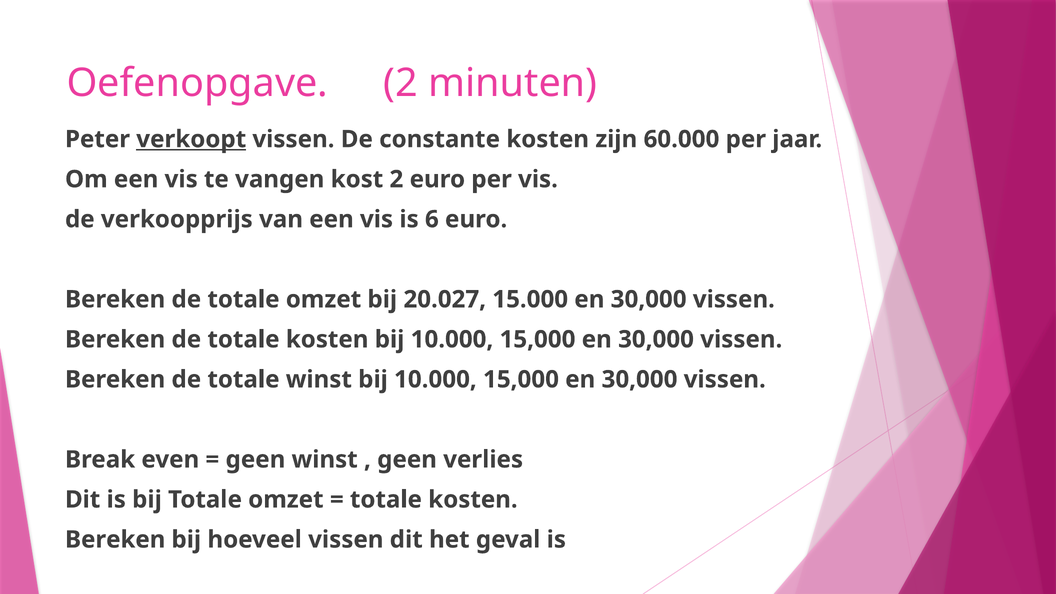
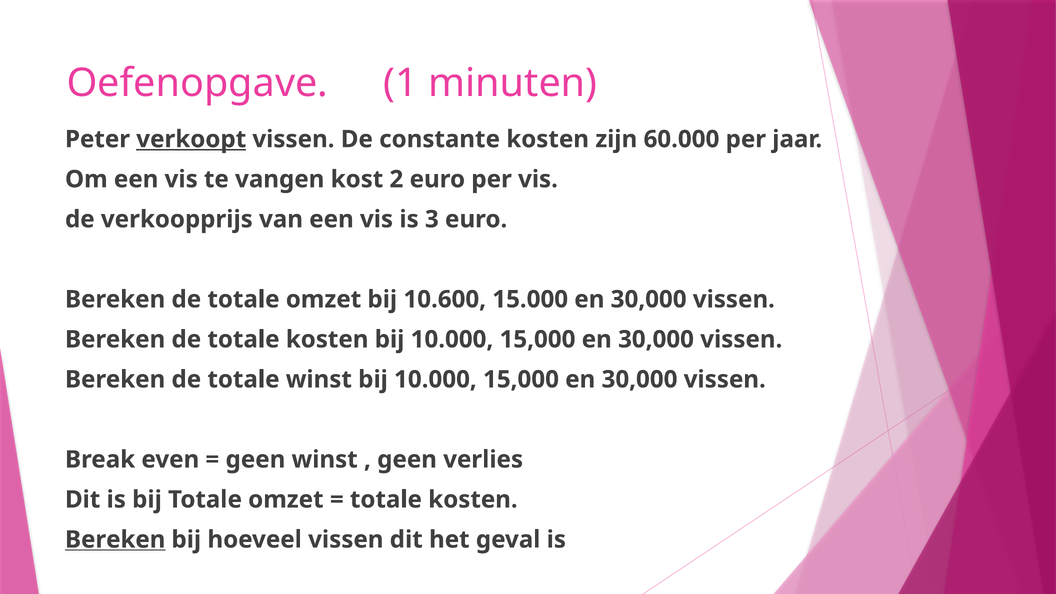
Oefenopgave 2: 2 -> 1 (401, 83)
6: 6 -> 3 (432, 219)
20.027: 20.027 -> 10.600 (445, 299)
Bereken underline: none -> present (115, 540)
